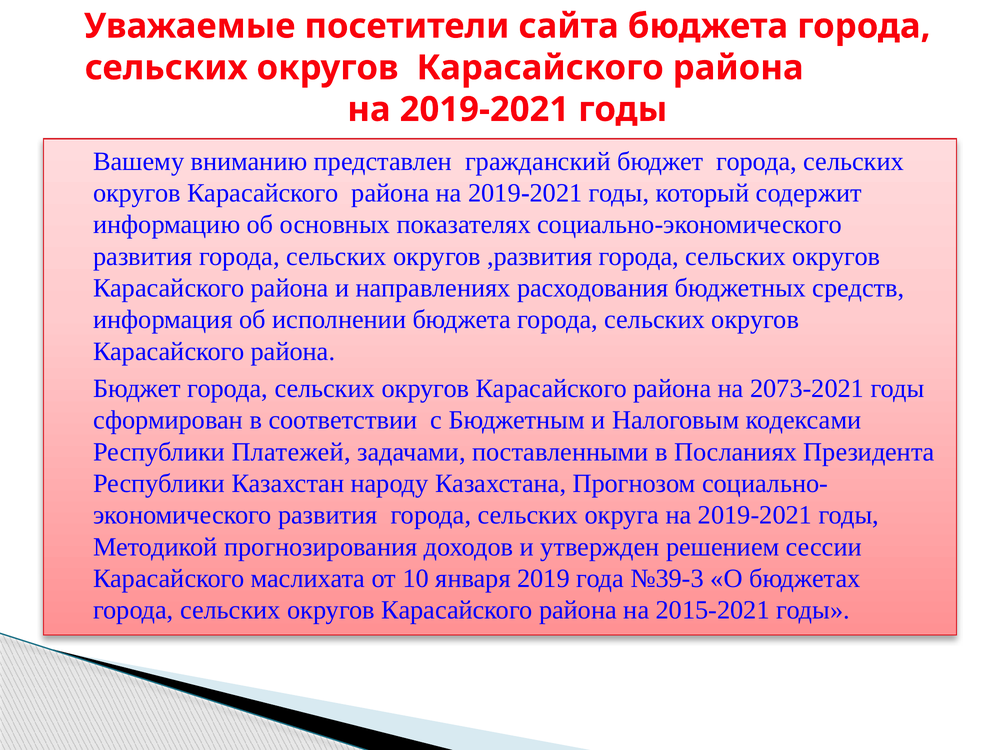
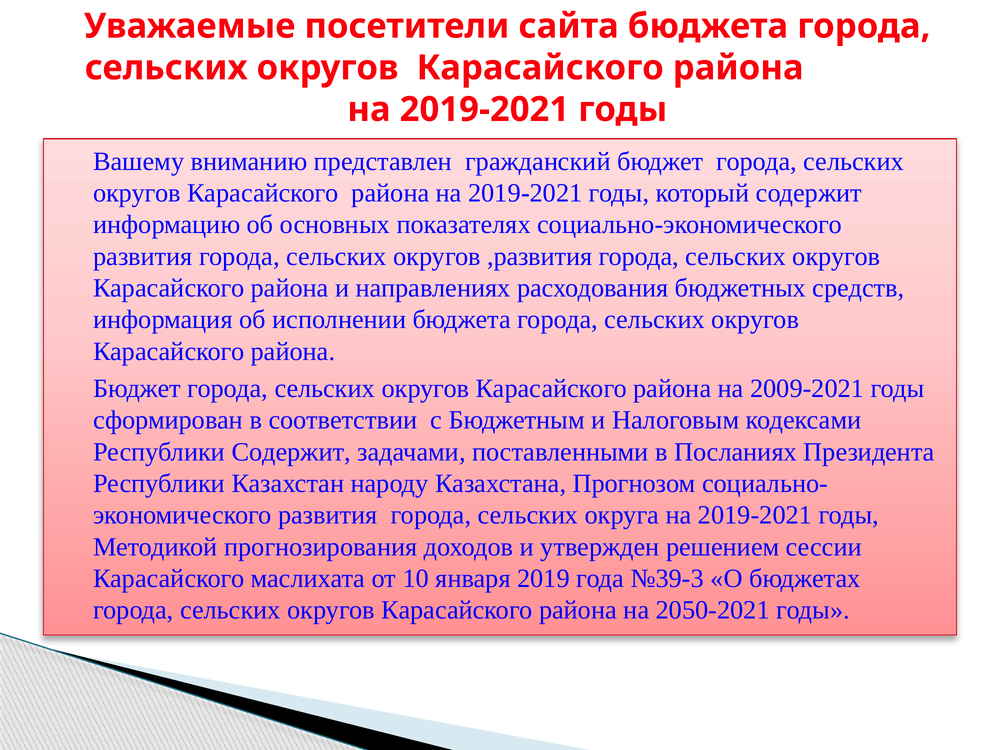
2073-2021: 2073-2021 -> 2009-2021 (807, 389)
Республики Платежей: Платежей -> Содержит (291, 452)
2015-2021: 2015-2021 -> 2050-2021 (713, 610)
